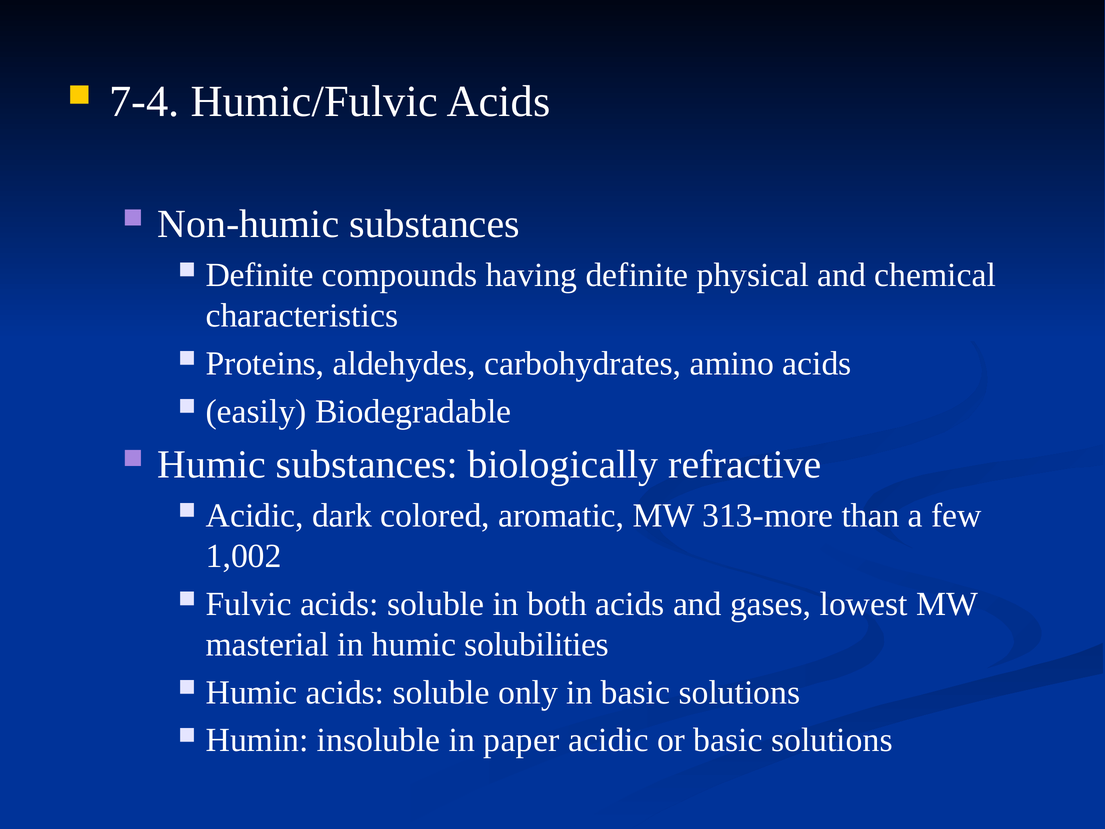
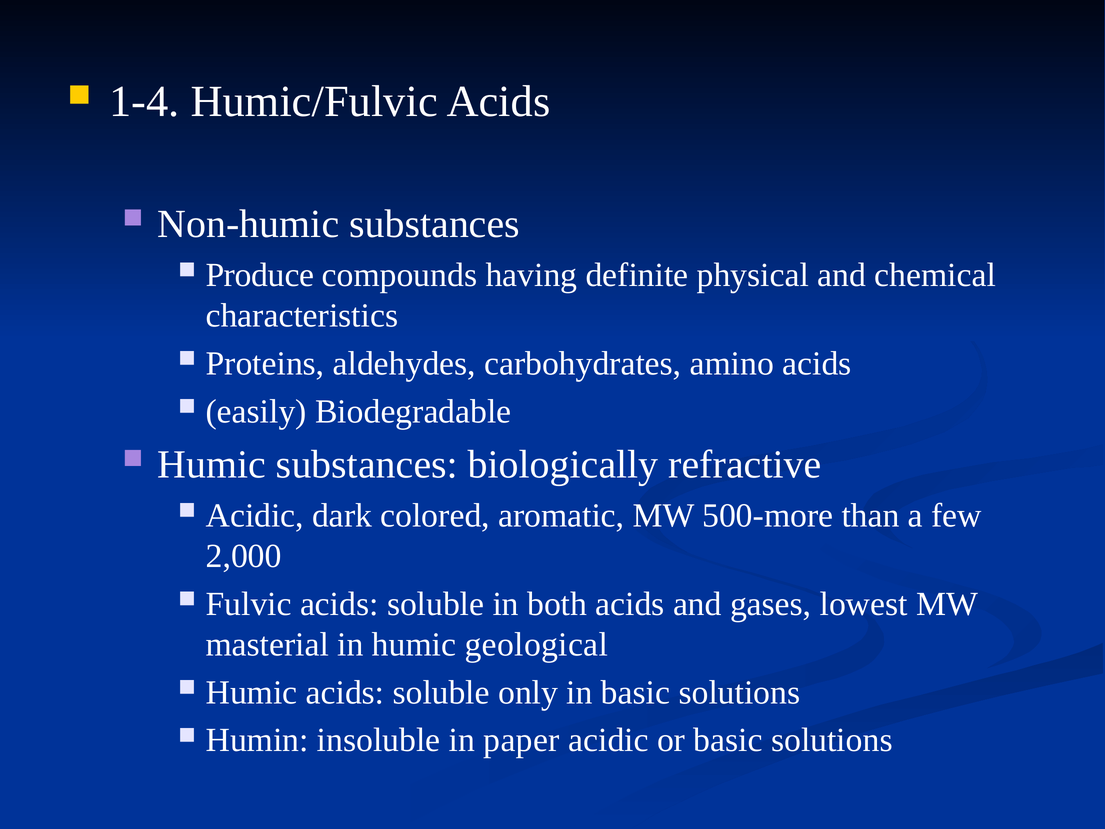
7-4: 7-4 -> 1-4 (144, 102)
Definite: Definite -> Produce (260, 275)
313-more: 313-more -> 500-more (768, 516)
1,002: 1,002 -> 2,000 (244, 556)
solubilities: solubilities -> geological (536, 644)
